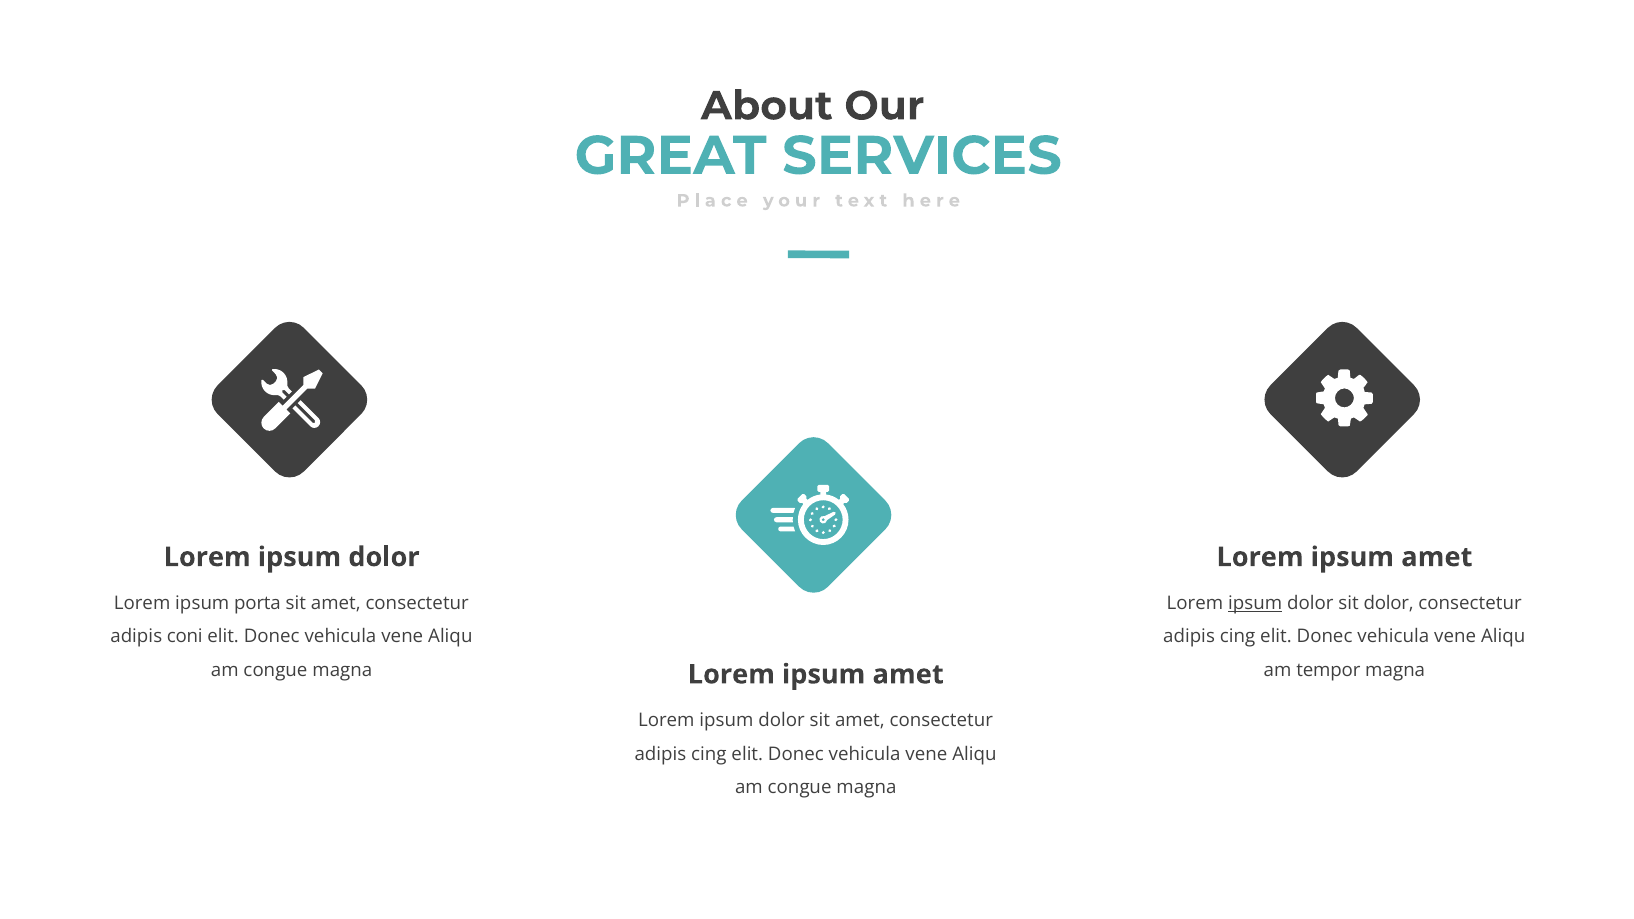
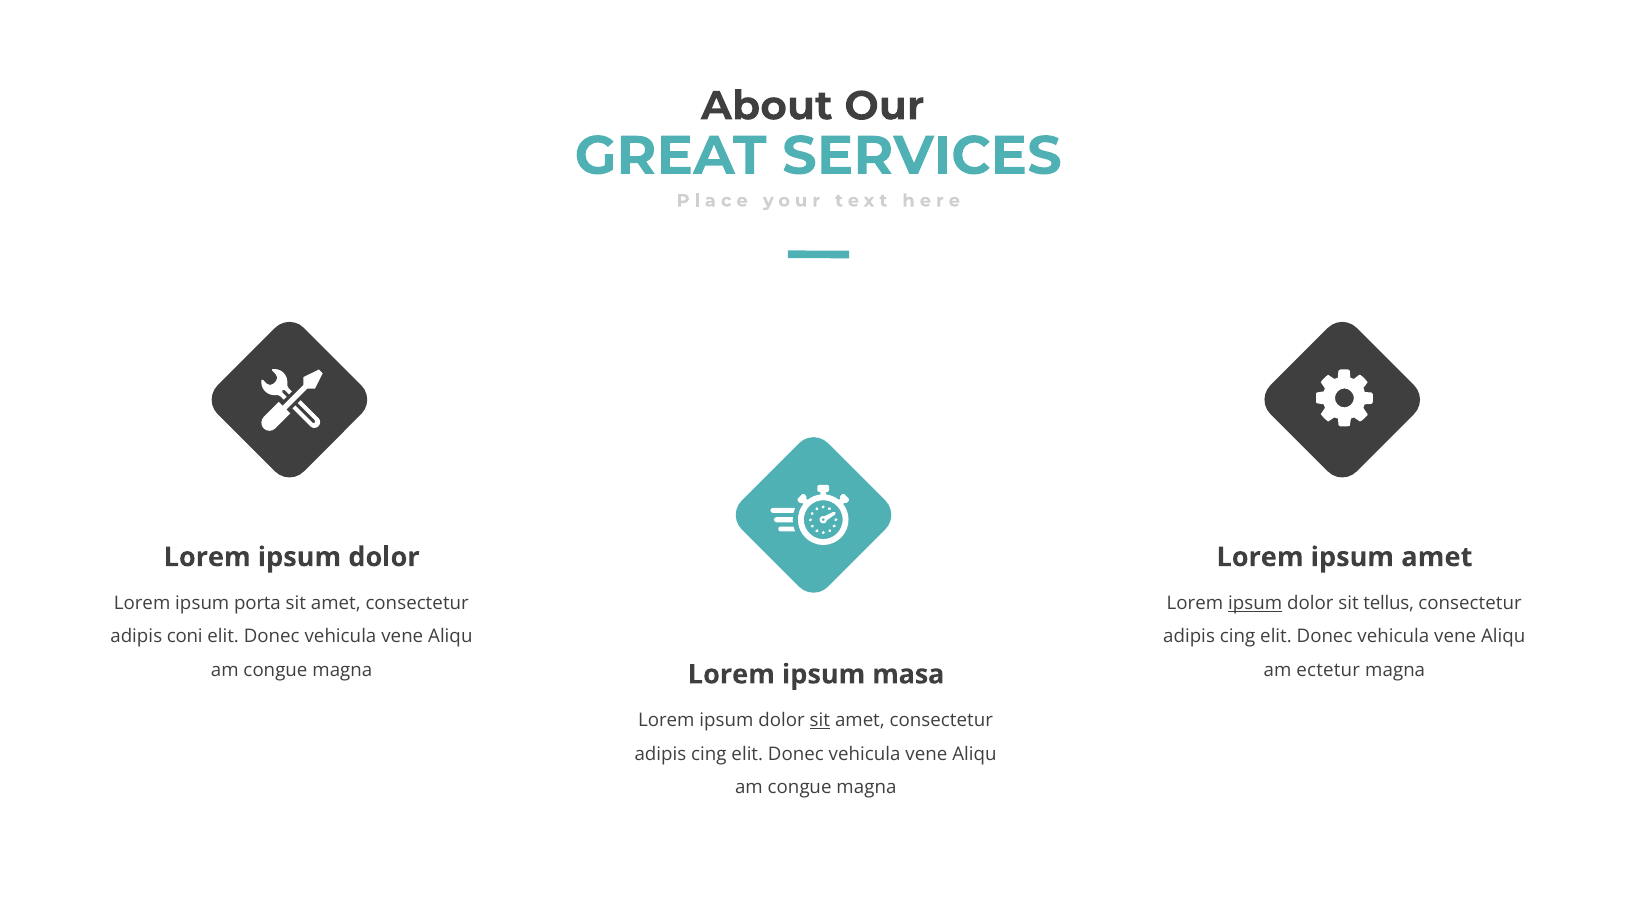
sit dolor: dolor -> tellus (1389, 603)
amet: amet -> masa (908, 675)
tempor: tempor -> ectetur (1328, 671)
sit underline: none -> present (820, 720)
